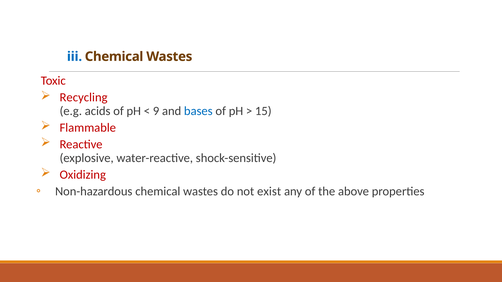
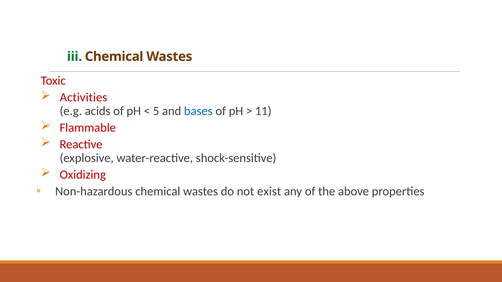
iii colour: blue -> green (75, 57)
Recycling: Recycling -> Activities (84, 98)
9: 9 -> 5 (156, 111)
15: 15 -> 11 (263, 111)
